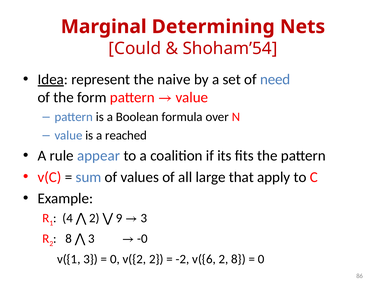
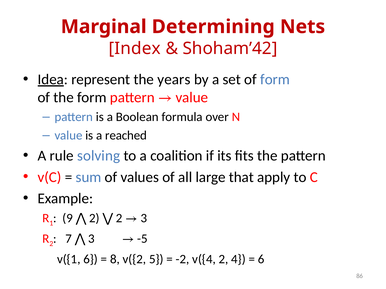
Could: Could -> Index (135, 48)
Shoham’54: Shoham’54 -> Shoham’42 (230, 48)
naive: naive -> years (174, 80)
of need: need -> form (275, 80)
appear: appear -> solving (99, 156)
4: 4 -> 9 (68, 218)
2 9: 9 -> 2 (119, 218)
8: 8 -> 7 (69, 239)
-0: -0 -> -5 (142, 239)
v({1 3: 3 -> 6 (91, 260)
0: 0 -> 8 (115, 260)
2: 2 -> 5 (156, 260)
v({6: v({6 -> v({4 (204, 260)
2 8: 8 -> 4 (238, 260)
0: 0 -> 6 (261, 260)
